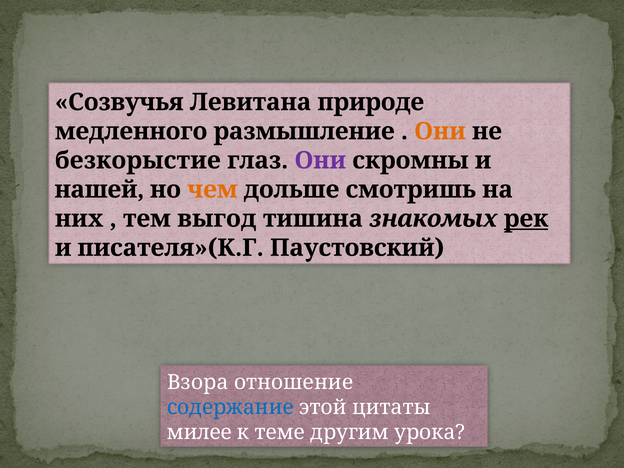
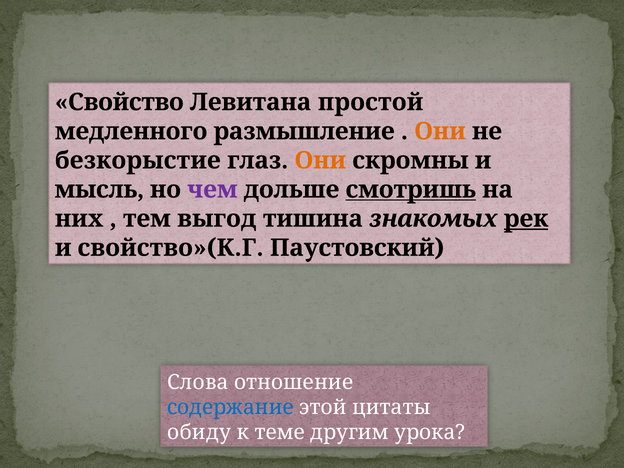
Созвучья: Созвучья -> Свойство (119, 102)
природе: природе -> простой (371, 102)
Они colour: purple -> orange (320, 160)
нашей: нашей -> мысль (99, 190)
чем colour: orange -> purple (212, 190)
смотришь underline: none -> present (411, 190)
писателя»(К.Г: писателя»(К.Г -> свойство»(К.Г (171, 248)
Взора: Взора -> Слова (198, 383)
милее: милее -> обиду (199, 433)
